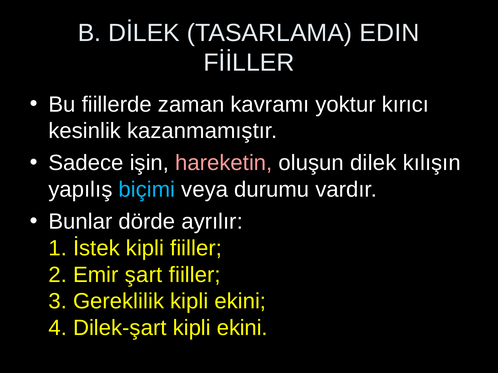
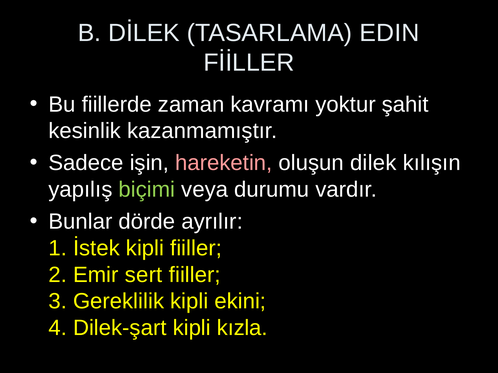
kırıcı: kırıcı -> şahit (405, 105)
biçimi colour: light blue -> light green (147, 190)
şart: şart -> sert (144, 275)
Dilek-şart kipli ekini: ekini -> kızla (242, 328)
